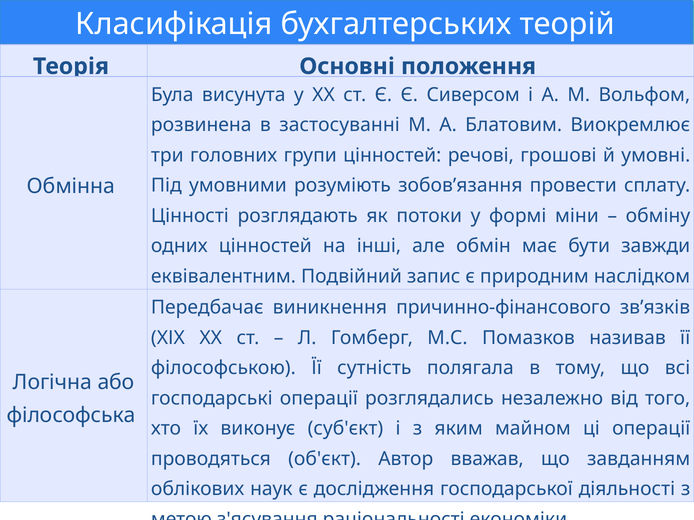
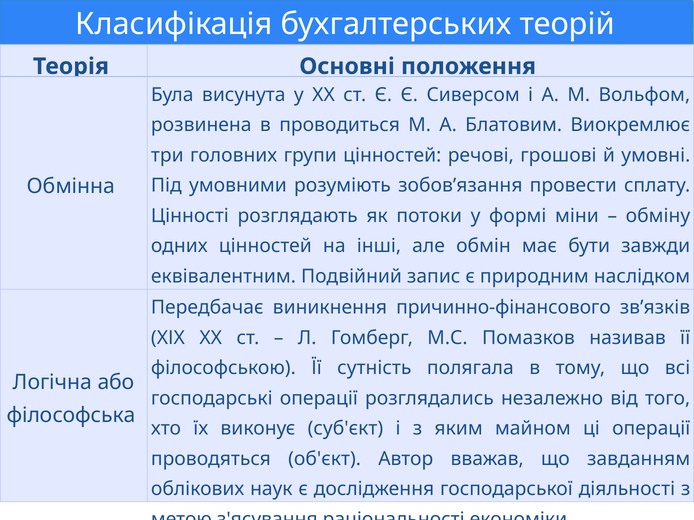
застосуванні: застосуванні -> проводиться (340, 125)
